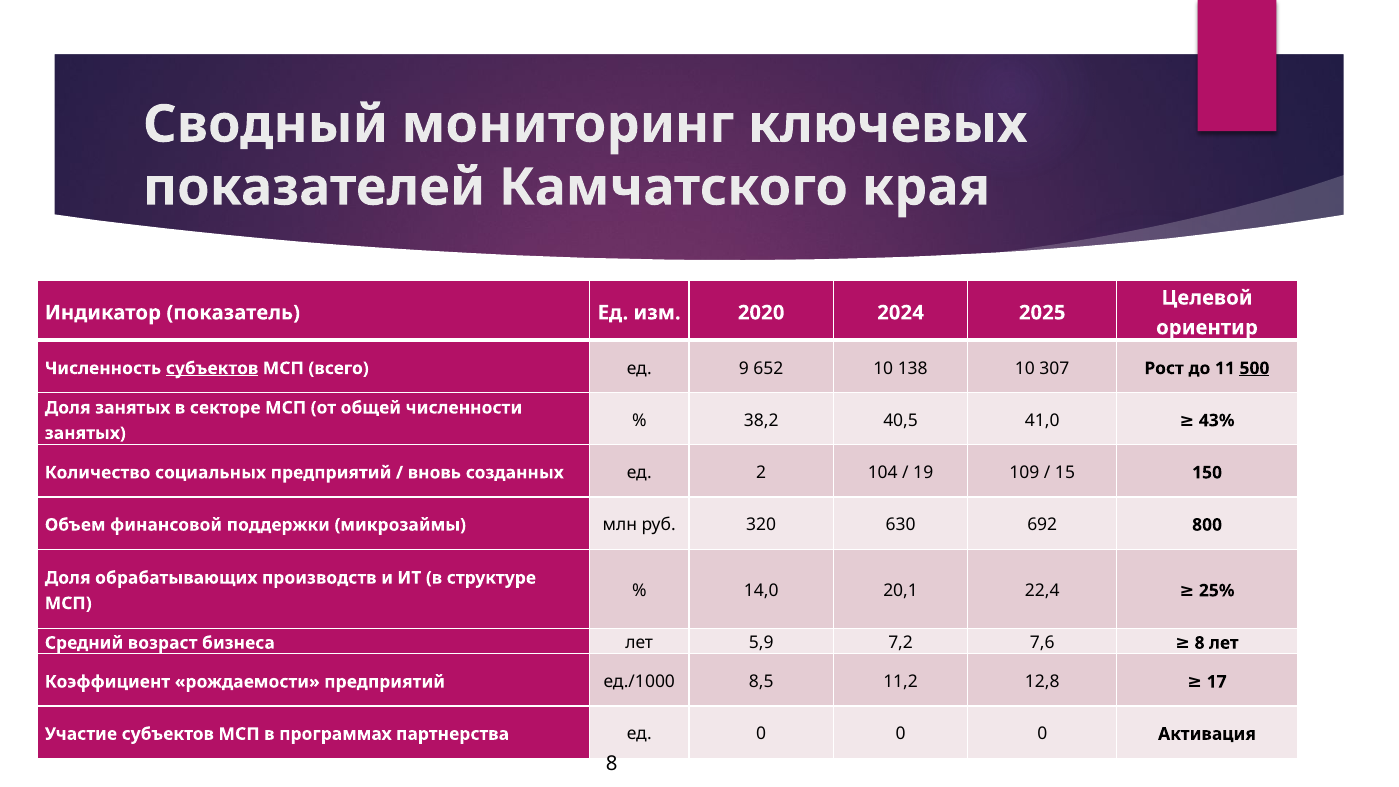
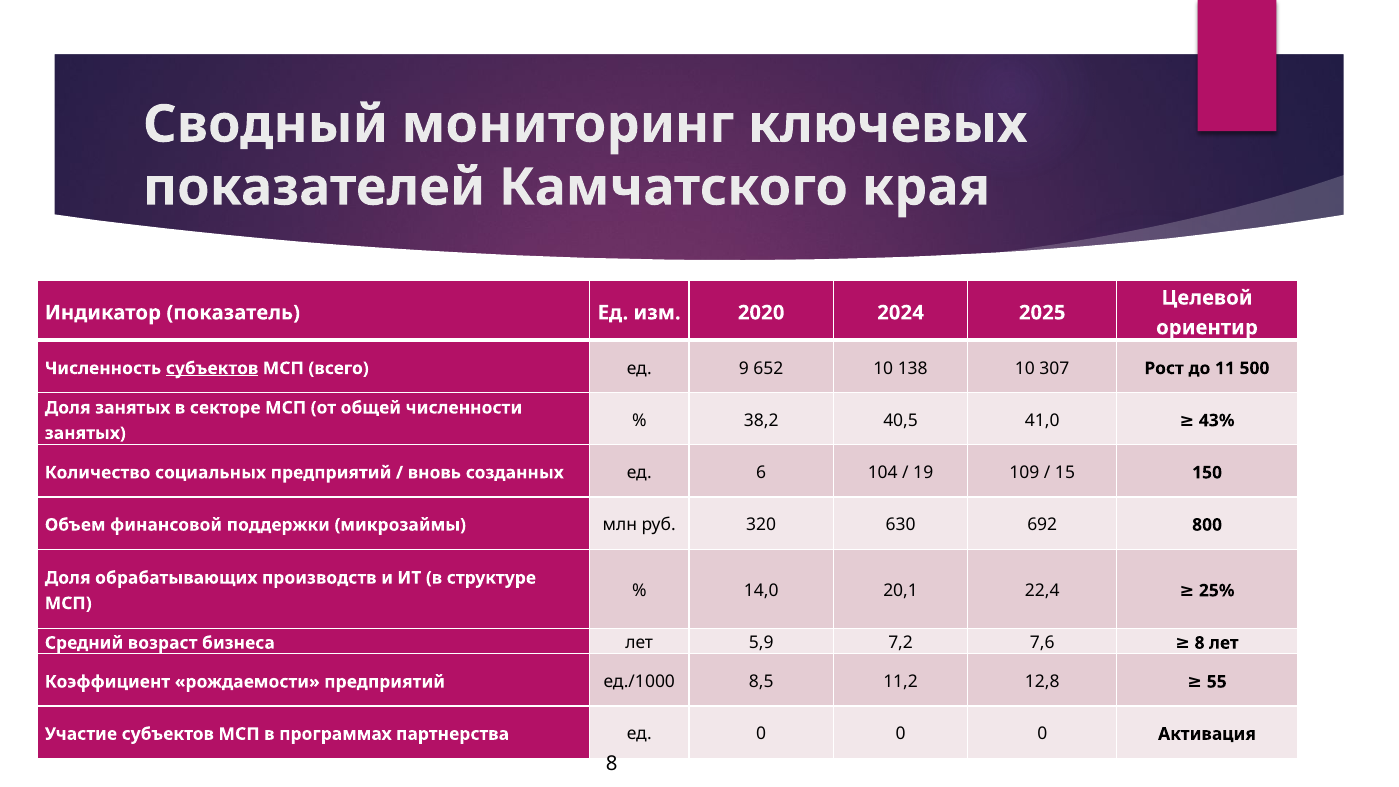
500 underline: present -> none (1254, 368)
2: 2 -> 6 (761, 473)
17: 17 -> 55 (1217, 682)
